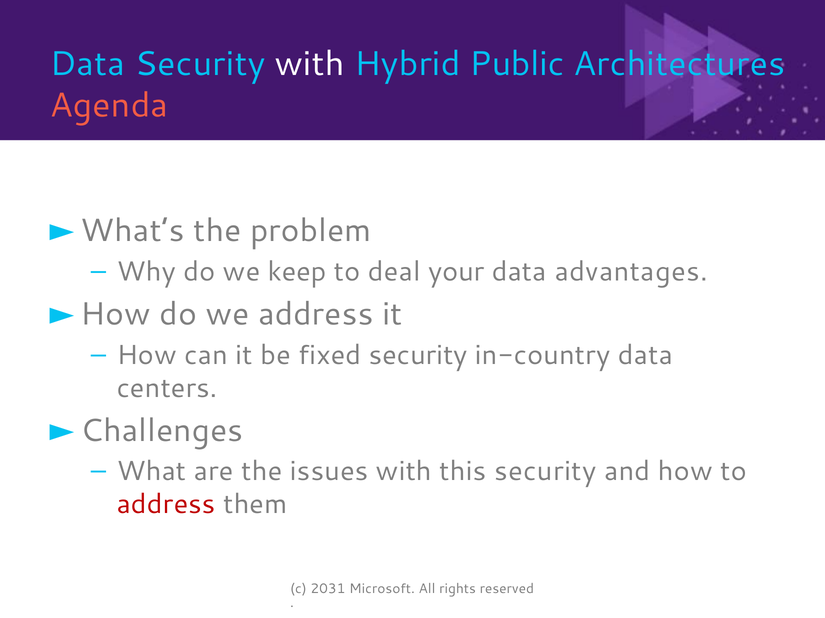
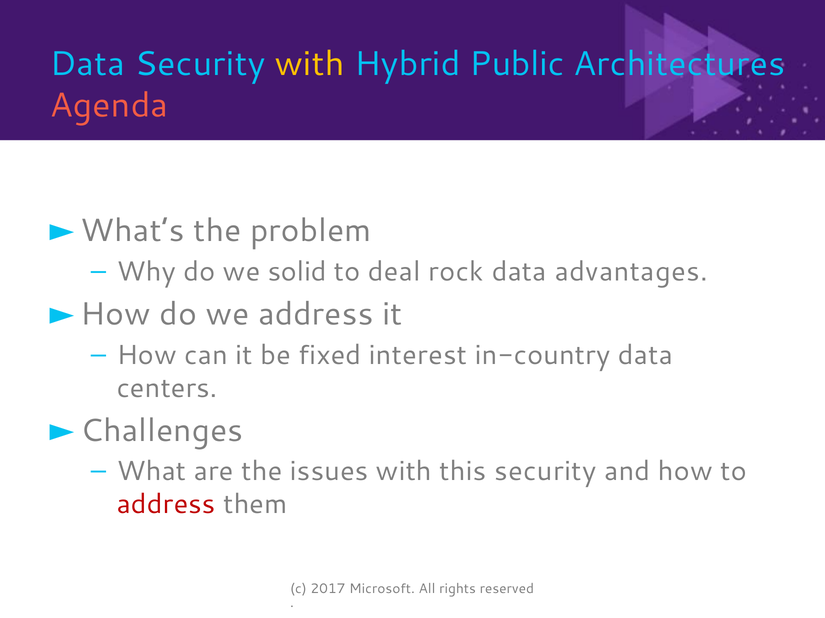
with colour: white -> yellow (310, 64)
keep: keep -> solid (297, 272)
your: your -> rock (456, 272)
fixed security: security -> interest (418, 355)
2031: 2031 -> 2017 (328, 589)
